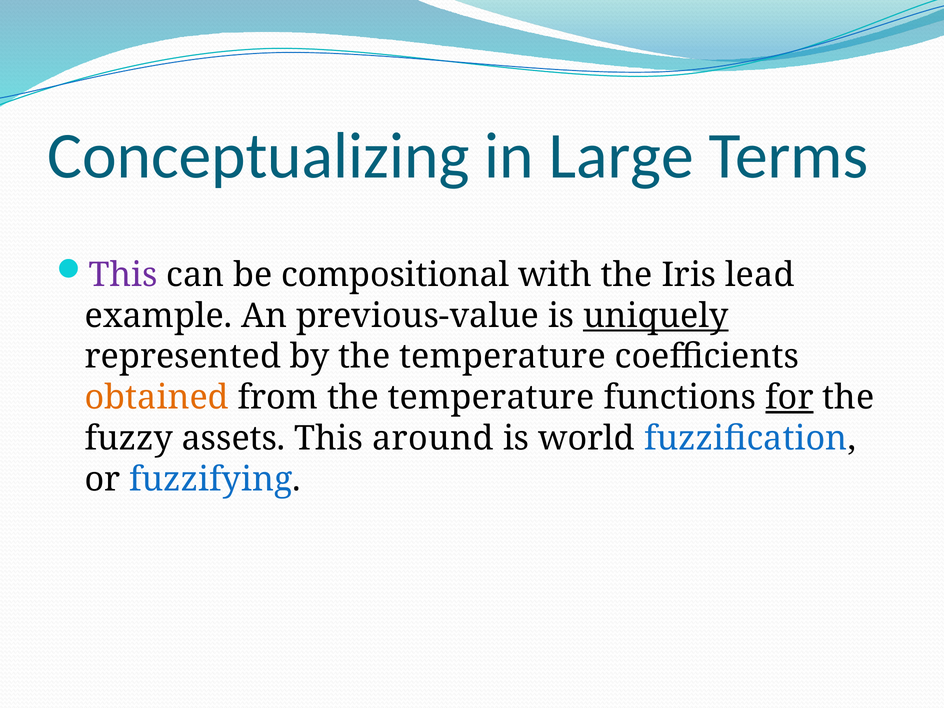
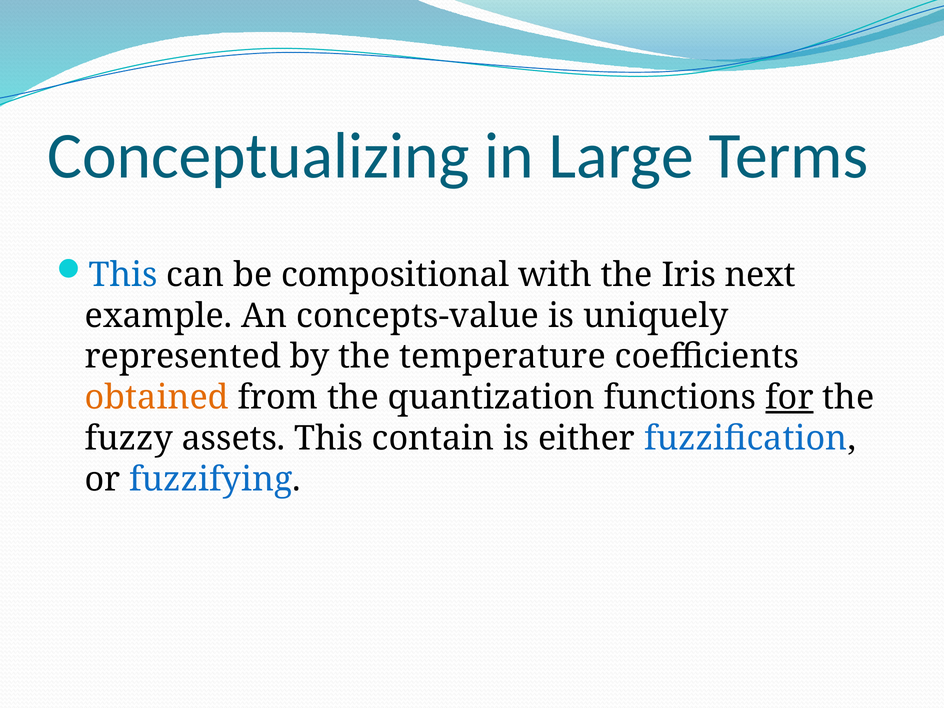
This colour: purple -> blue (123, 275)
lead: lead -> next (760, 275)
previous-value: previous-value -> concepts-value (418, 316)
uniquely underline: present -> none (656, 316)
from the temperature: temperature -> quantization (491, 398)
around: around -> contain (433, 438)
world: world -> either (587, 438)
